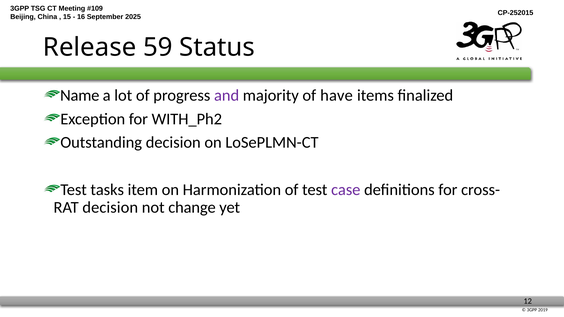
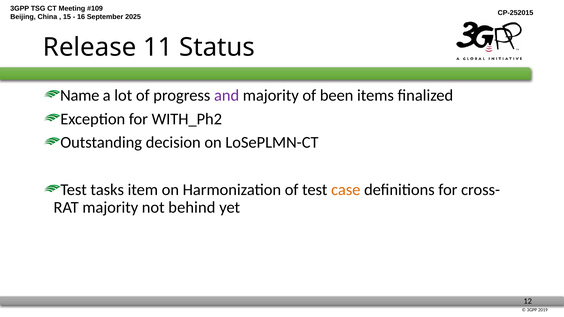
59: 59 -> 11 (158, 47)
have: have -> been (337, 95)
case colour: purple -> orange (346, 190)
decision: decision -> majority (110, 208)
change: change -> behind (192, 208)
